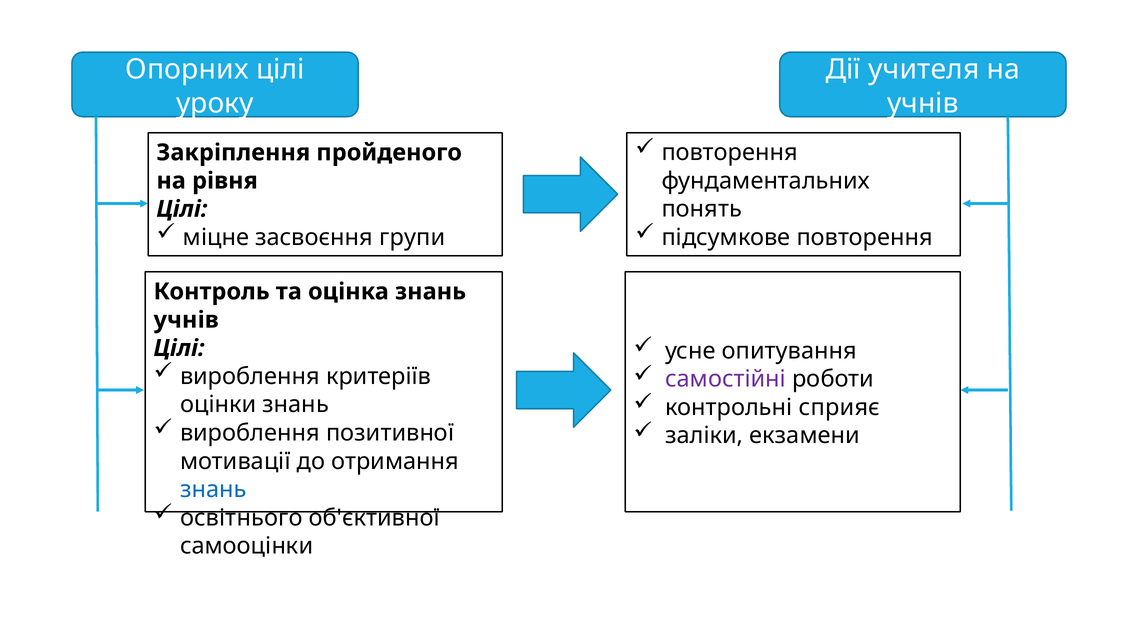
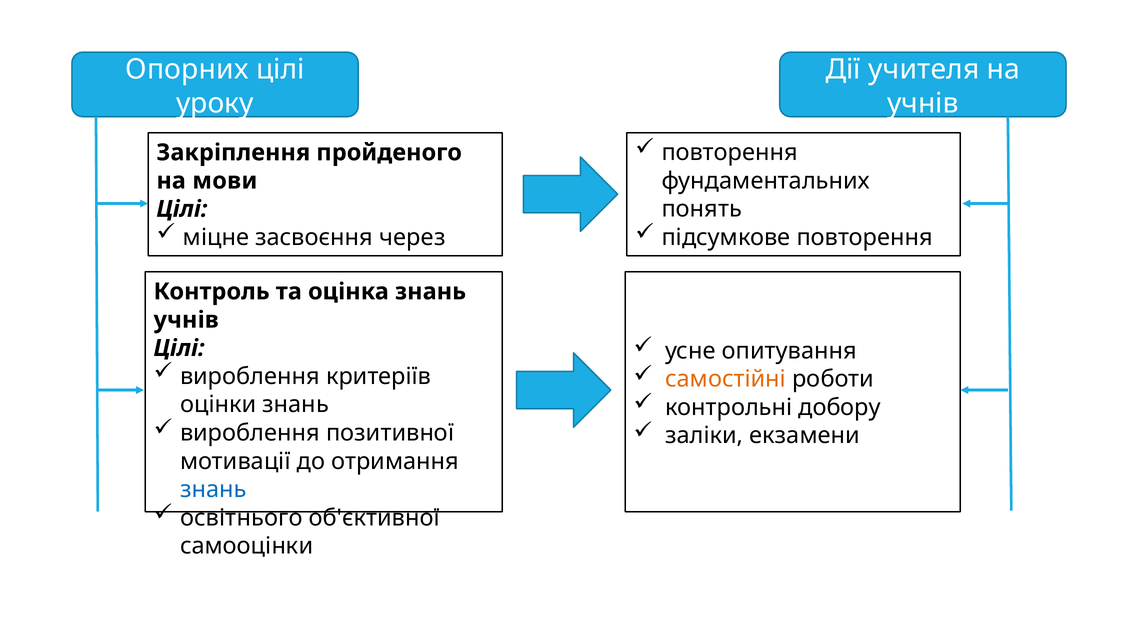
рівня: рівня -> мови (225, 181)
групи: групи -> через (412, 237)
самостійні colour: purple -> orange (726, 379)
сприяє: сприяє -> добору (840, 408)
